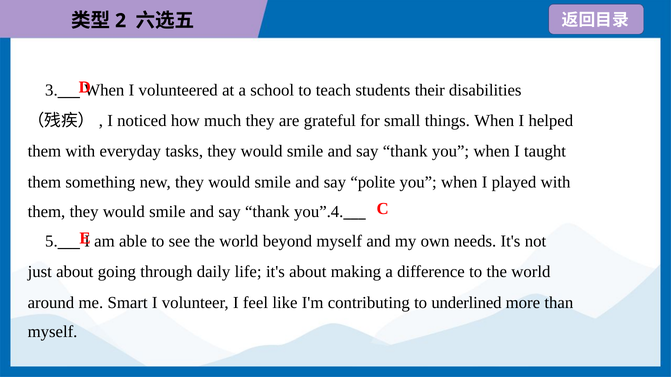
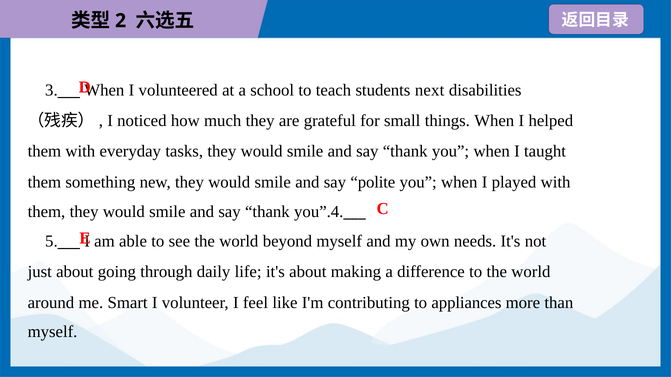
their: their -> next (430, 90)
underlined: underlined -> appliances (466, 303)
